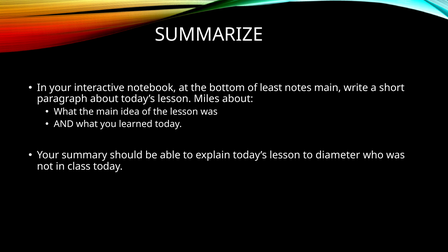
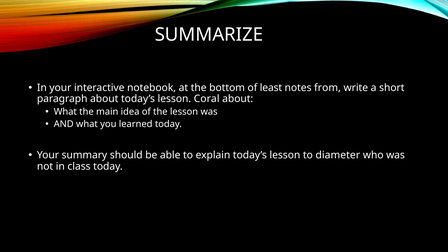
notes main: main -> from (328, 88)
Miles: Miles -> Coral (207, 99)
